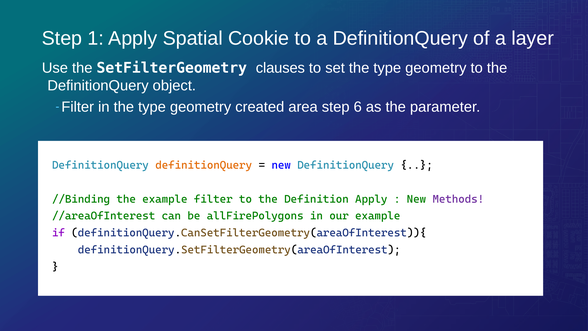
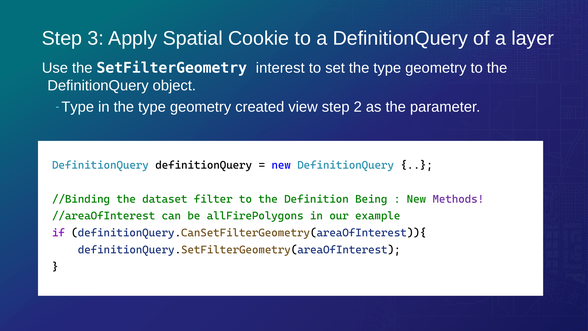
1: 1 -> 3 (96, 38)
clauses: clauses -> interest (280, 68)
Filter: Filter -> Type (78, 107)
area: area -> view (303, 107)
6: 6 -> 2 (358, 107)
definitionQuery colour: orange -> black (204, 165)
the example: example -> dataset (165, 199)
Definition Apply: Apply -> Being (371, 199)
